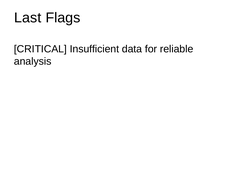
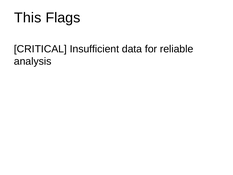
Last: Last -> This (28, 18)
